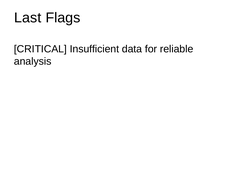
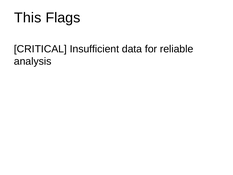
Last: Last -> This (28, 18)
